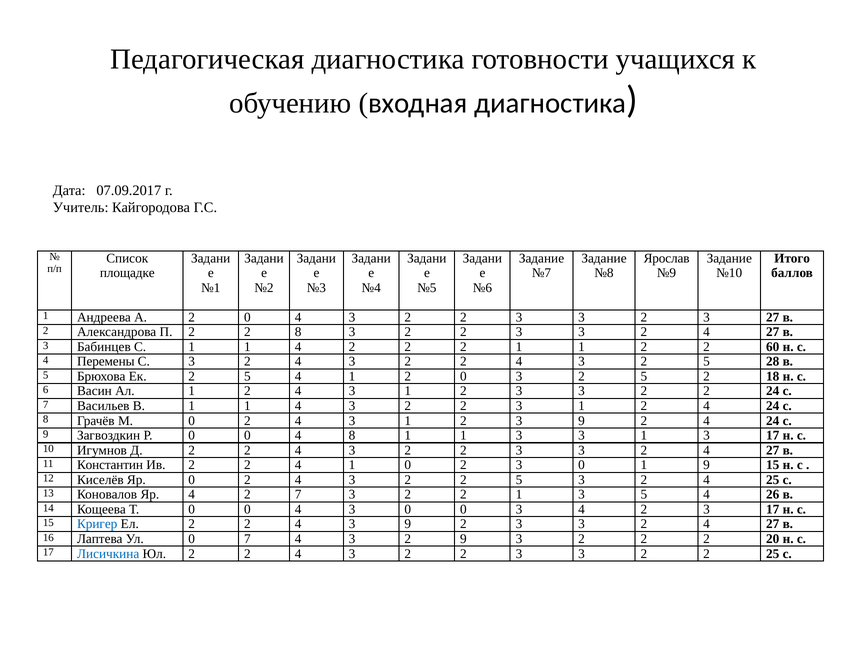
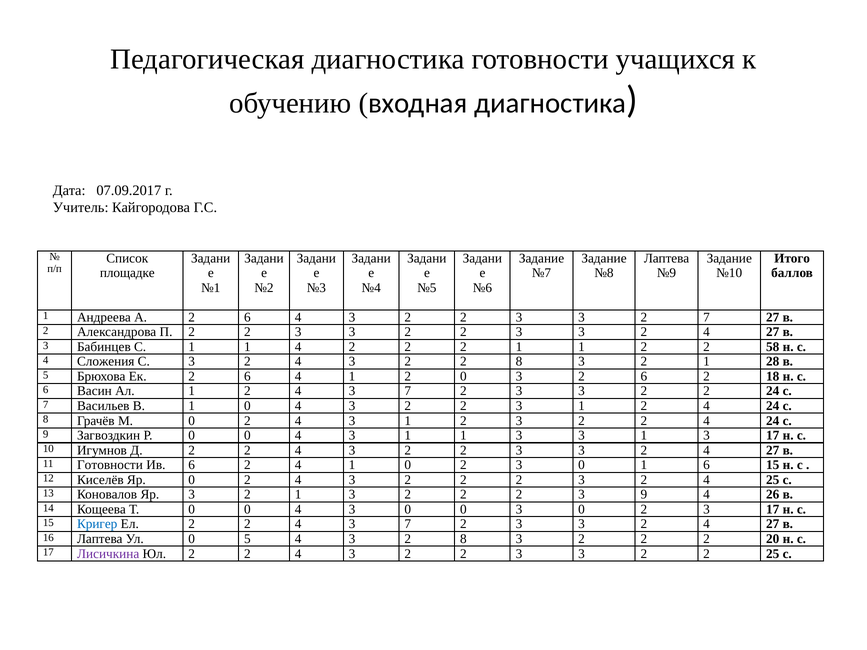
Ярослав: Ярослав -> Лаптева (667, 258)
А 2 0: 0 -> 6 (247, 317)
3 2 3: 3 -> 7 (707, 317)
П 2 2 8: 8 -> 3 (298, 332)
60: 60 -> 58 (773, 347)
Перемены: Перемены -> Сложения (106, 362)
3 2 2 4: 4 -> 8 (519, 362)
5: 5 -> 1 (707, 362)
Ек 2 5: 5 -> 6 (247, 376)
0 3 2 5: 5 -> 6 (644, 376)
1: 1 -> 7 (408, 391)
В 1 1: 1 -> 0 (247, 406)
1 2 3 9: 9 -> 2 (581, 421)
8: 8 -> 3 (352, 436)
11 Константин: Константин -> Готовности (110, 465)
Ив 2: 2 -> 6 (192, 465)
1 9: 9 -> 6 (707, 465)
5: 5 -> 2 (519, 480)
Яр 4: 4 -> 3 (192, 495)
7: 7 -> 1 (298, 495)
1: 1 -> 2 (519, 495)
3 5: 5 -> 9 (644, 495)
0 3 4: 4 -> 0 (581, 510)
9: 9 -> 7 (408, 524)
0 7: 7 -> 5 (247, 539)
3 2 9: 9 -> 8 (463, 539)
Лисичкина colour: blue -> purple (108, 554)
